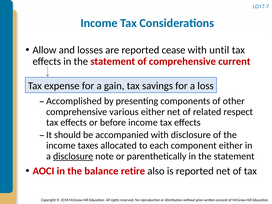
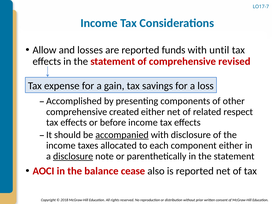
cease: cease -> funds (174, 50)
current: current -> revised (234, 61)
various: various -> created (124, 112)
accompanied underline: none -> present (122, 135)
retire: retire -> cease (133, 171)
